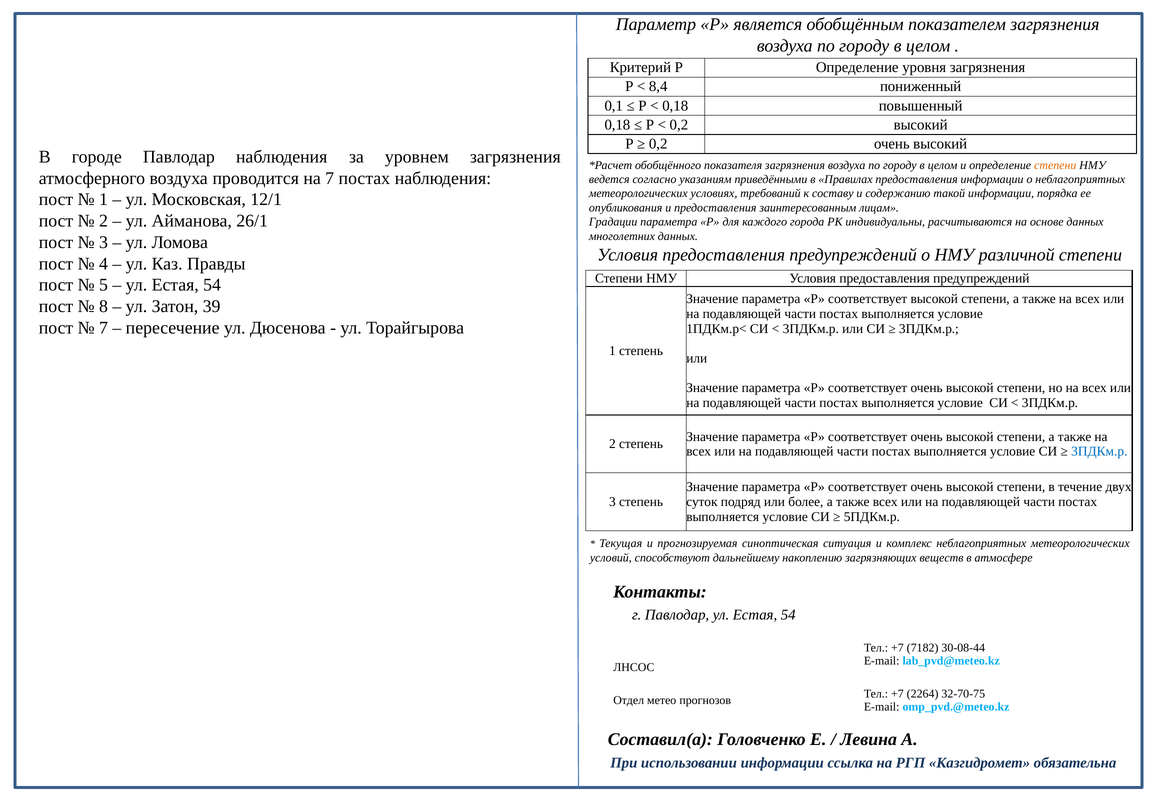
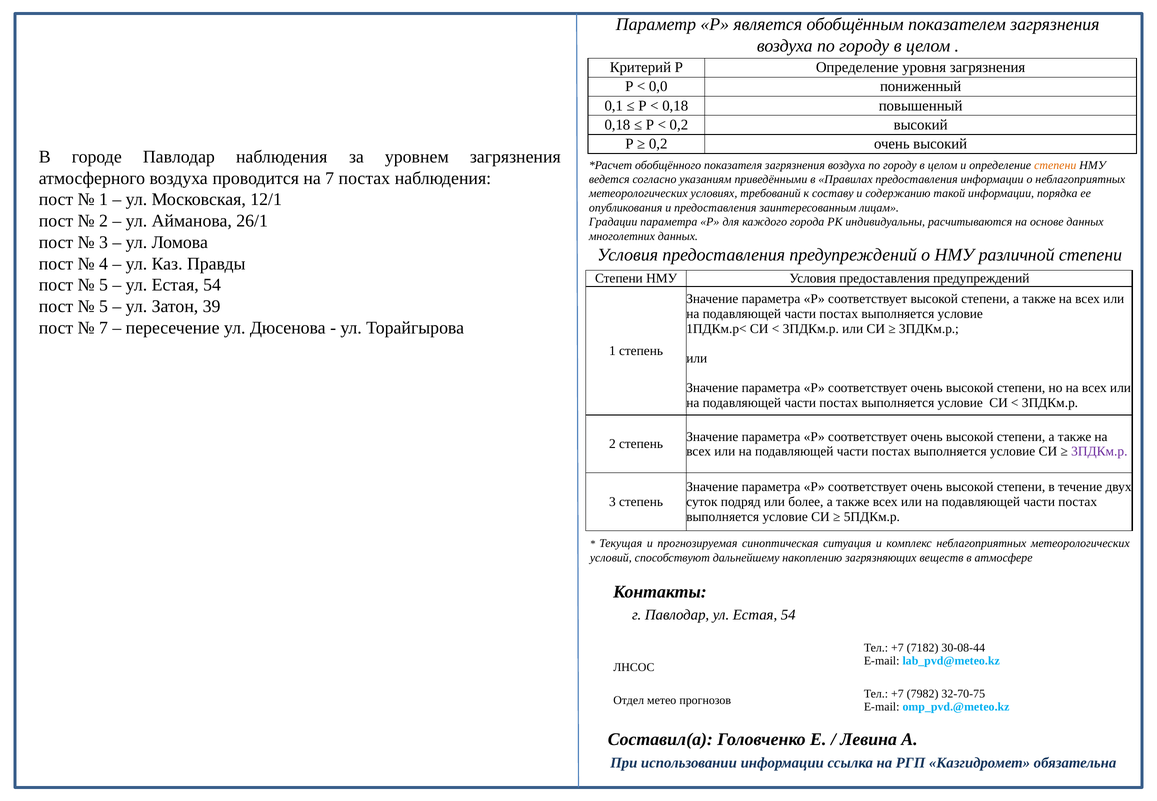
8,4: 8,4 -> 0,0 (658, 87)
8: 8 -> 5 (104, 306)
3ПДКм.р colour: blue -> purple (1099, 451)
2264: 2264 -> 7982 (923, 694)
